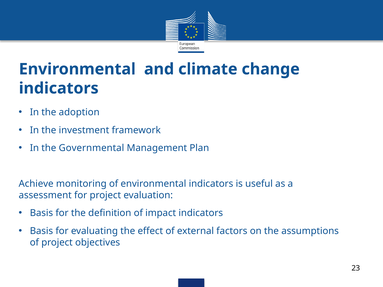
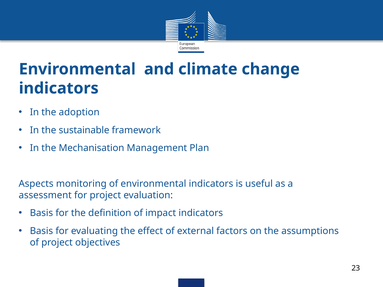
investment: investment -> sustainable (84, 130)
Governmental: Governmental -> Mechanisation (92, 148)
Achieve: Achieve -> Aspects (36, 184)
